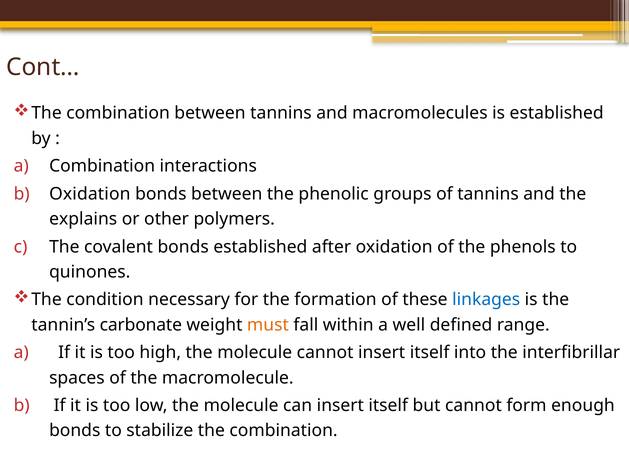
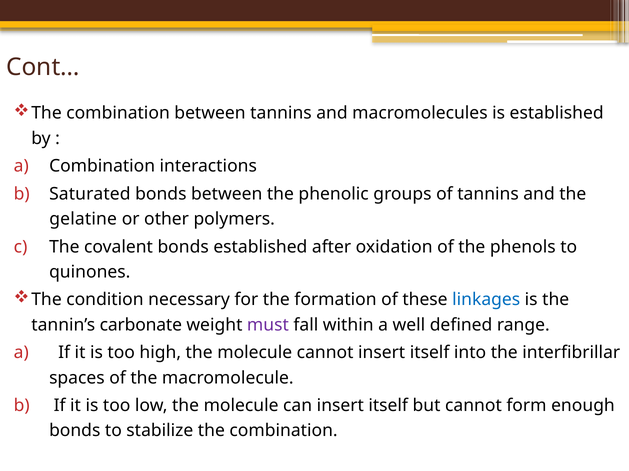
Oxidation: Oxidation -> Saturated (90, 194)
explains: explains -> gelatine (83, 219)
must colour: orange -> purple (268, 325)
